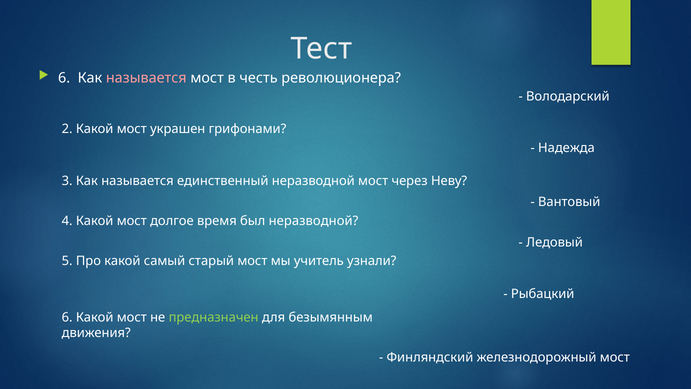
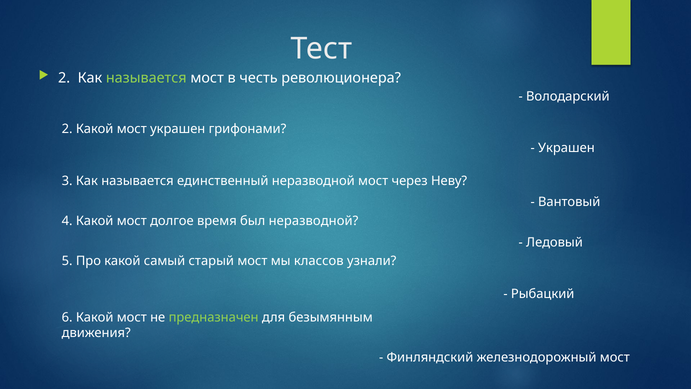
6: 6 -> 2 (64, 78)
называется colour: pink -> light green (146, 78)
Надежда: Надежда -> Украшен (566, 148)
учитель: учитель -> классов (319, 261)
